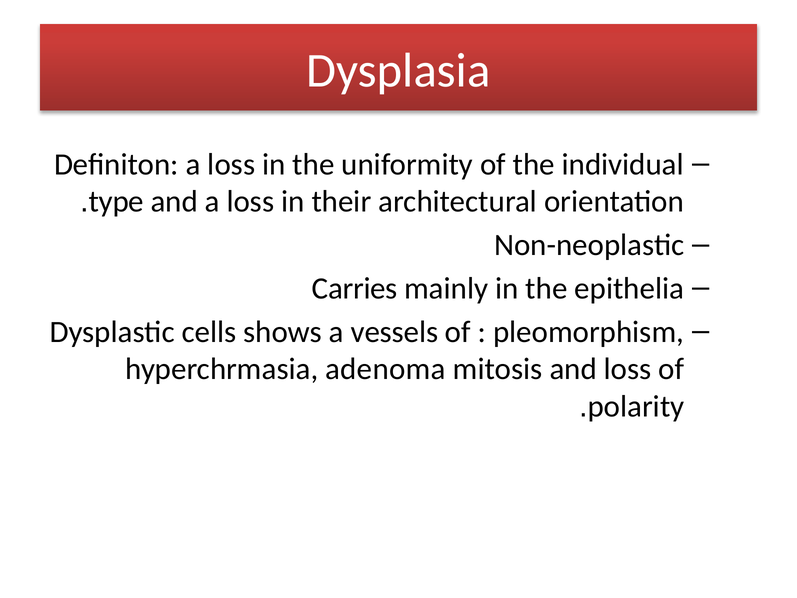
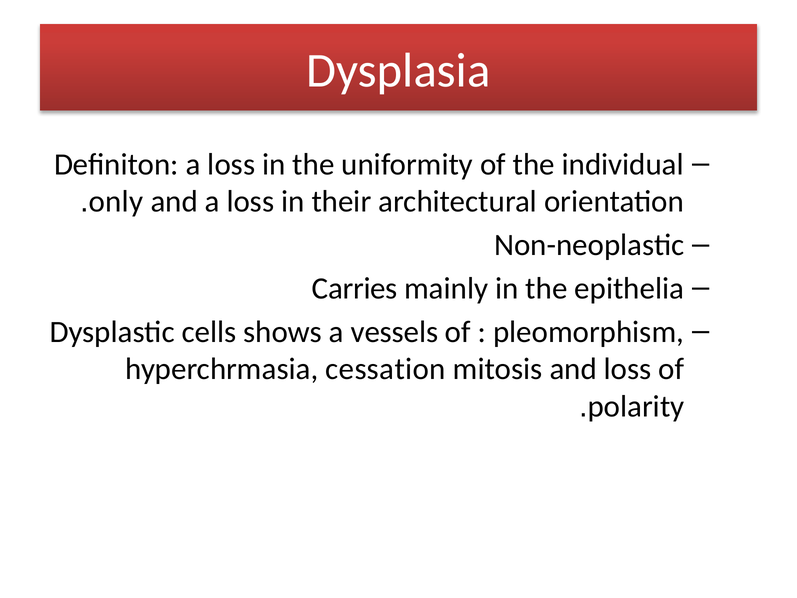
type: type -> only (116, 201)
adenoma: adenoma -> cessation (385, 369)
